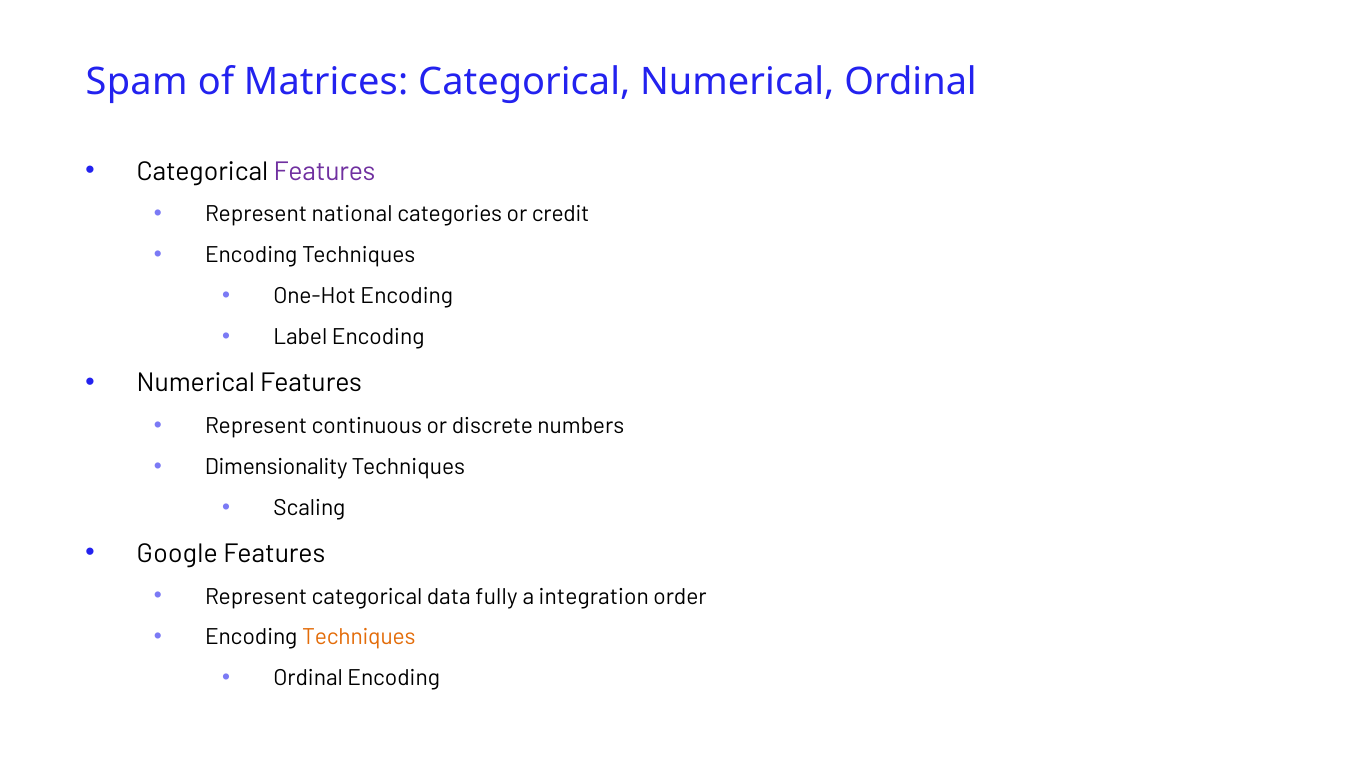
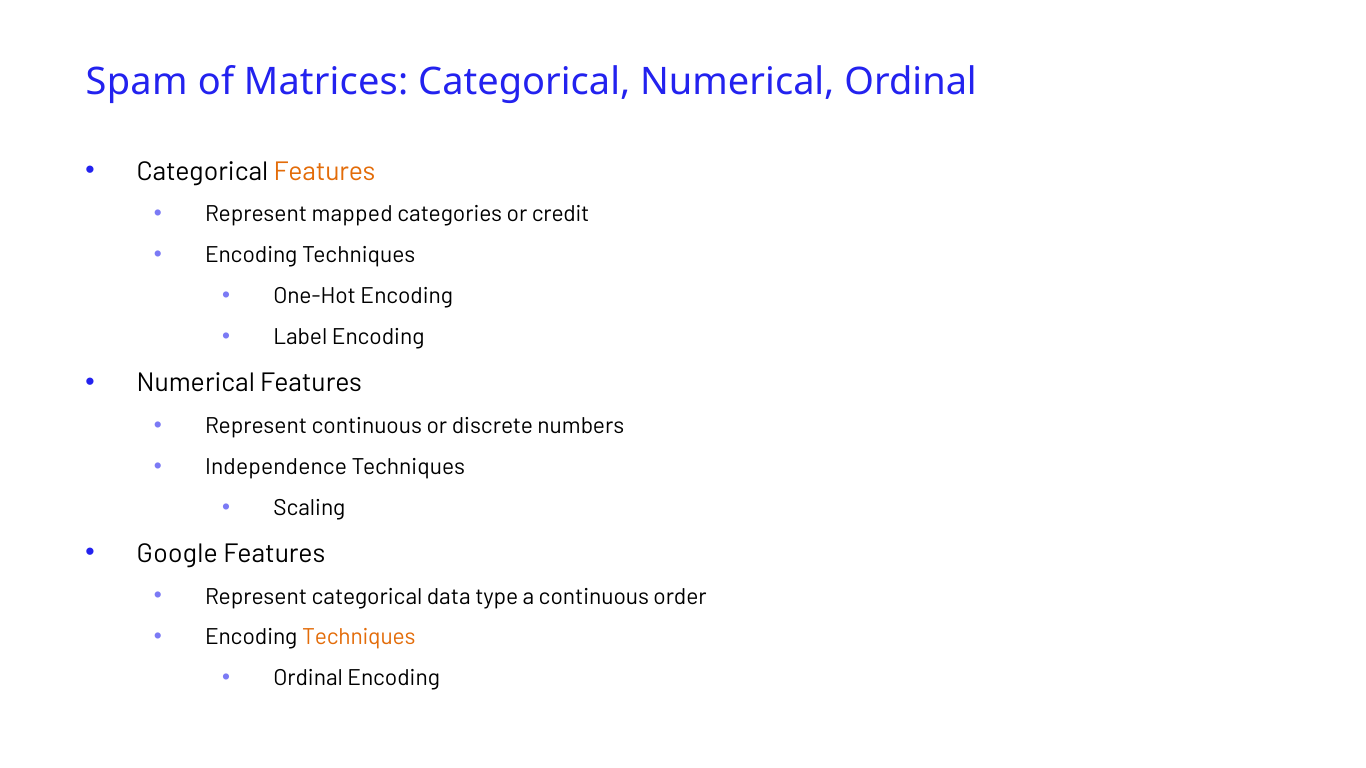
Features colour: purple -> orange (325, 171)
national: national -> mapped (352, 214)
Dimensionality: Dimensionality -> Independence (276, 467)
fully: fully -> type (497, 597)
a integration: integration -> continuous (594, 597)
